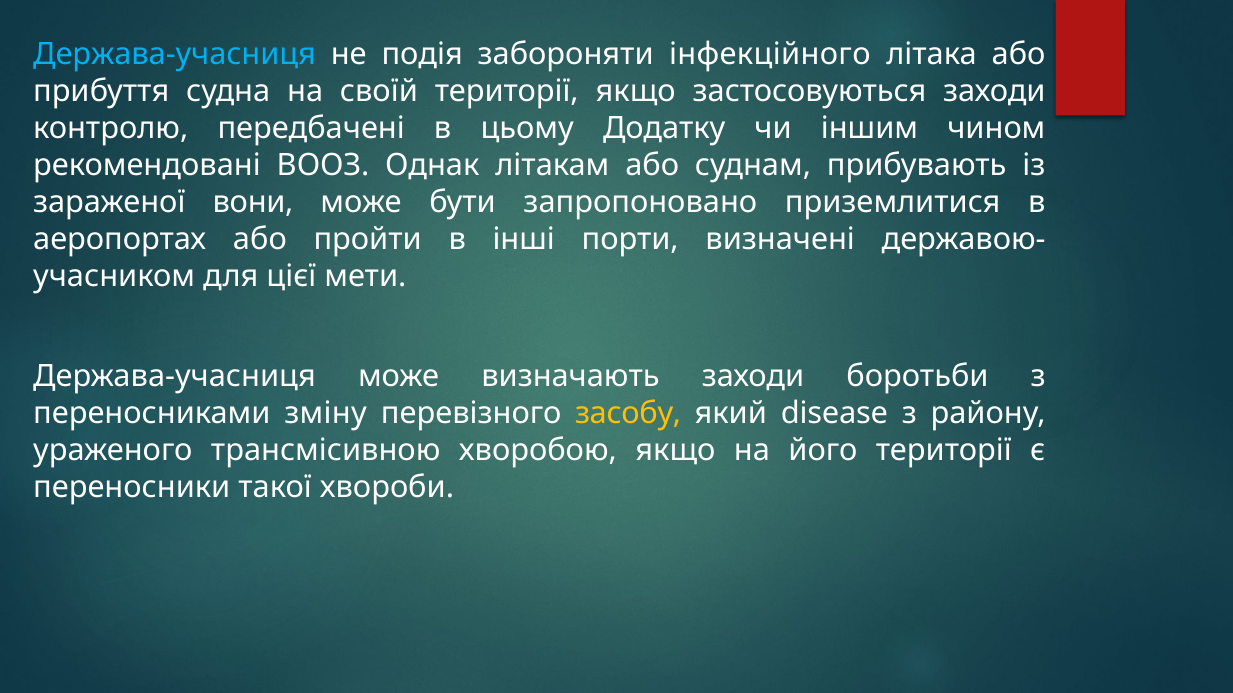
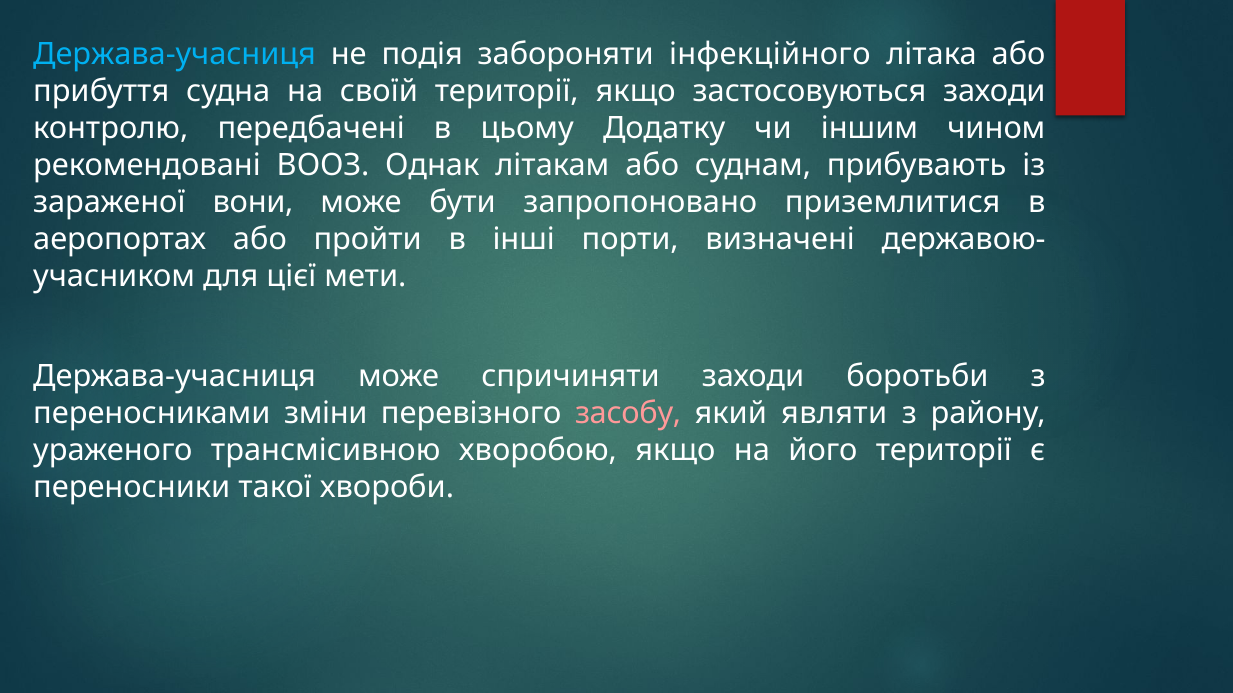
визначають: визначають -> спричиняти (571, 376)
зміну: зміну -> зміни (326, 413)
засобу colour: yellow -> pink (628, 413)
disease: disease -> являти (834, 413)
